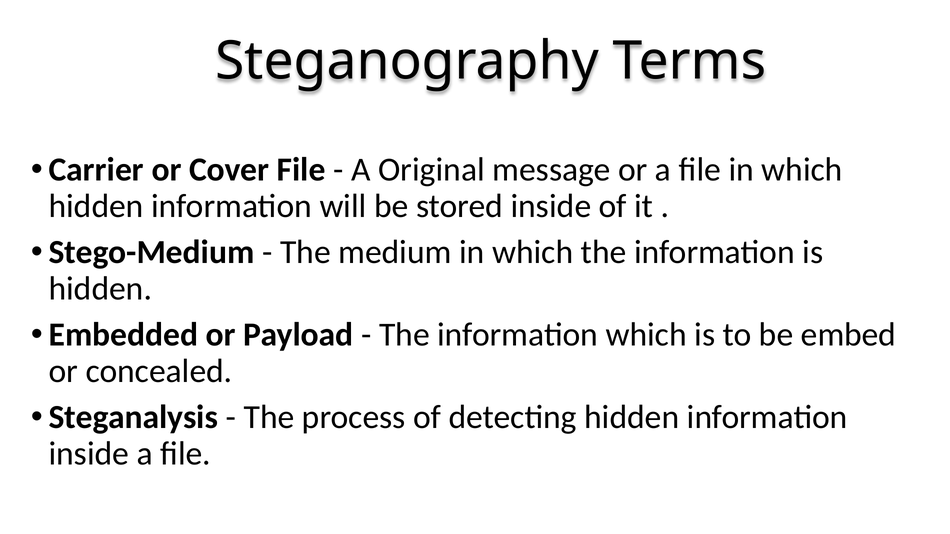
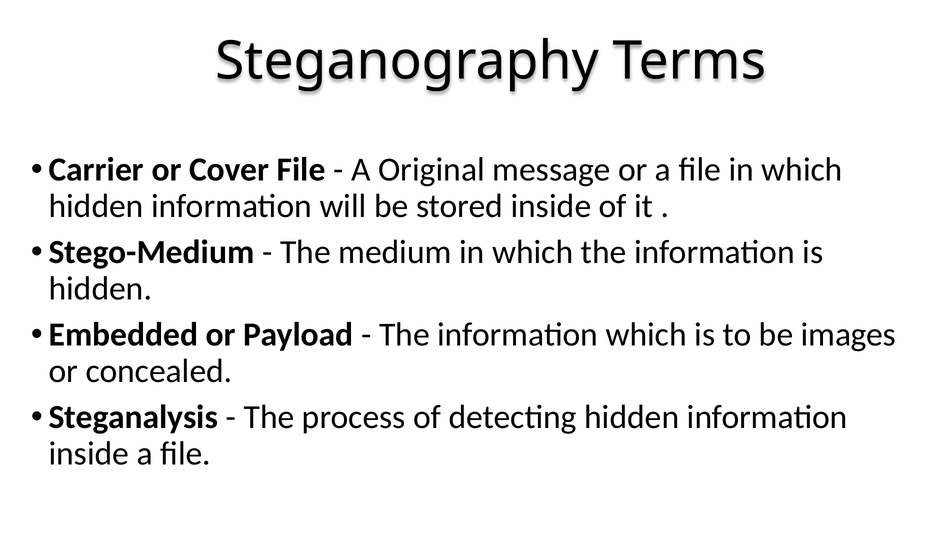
embed: embed -> images (849, 335)
